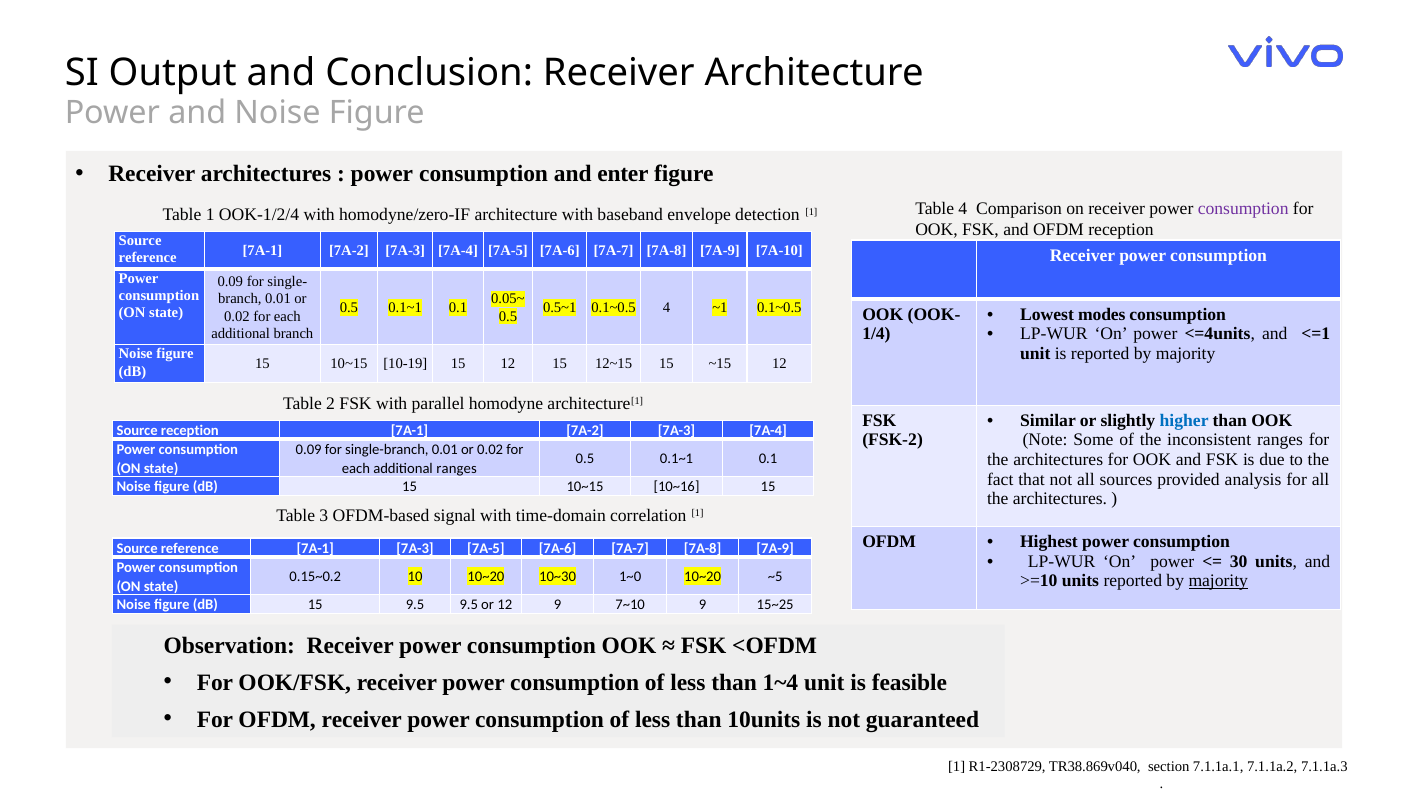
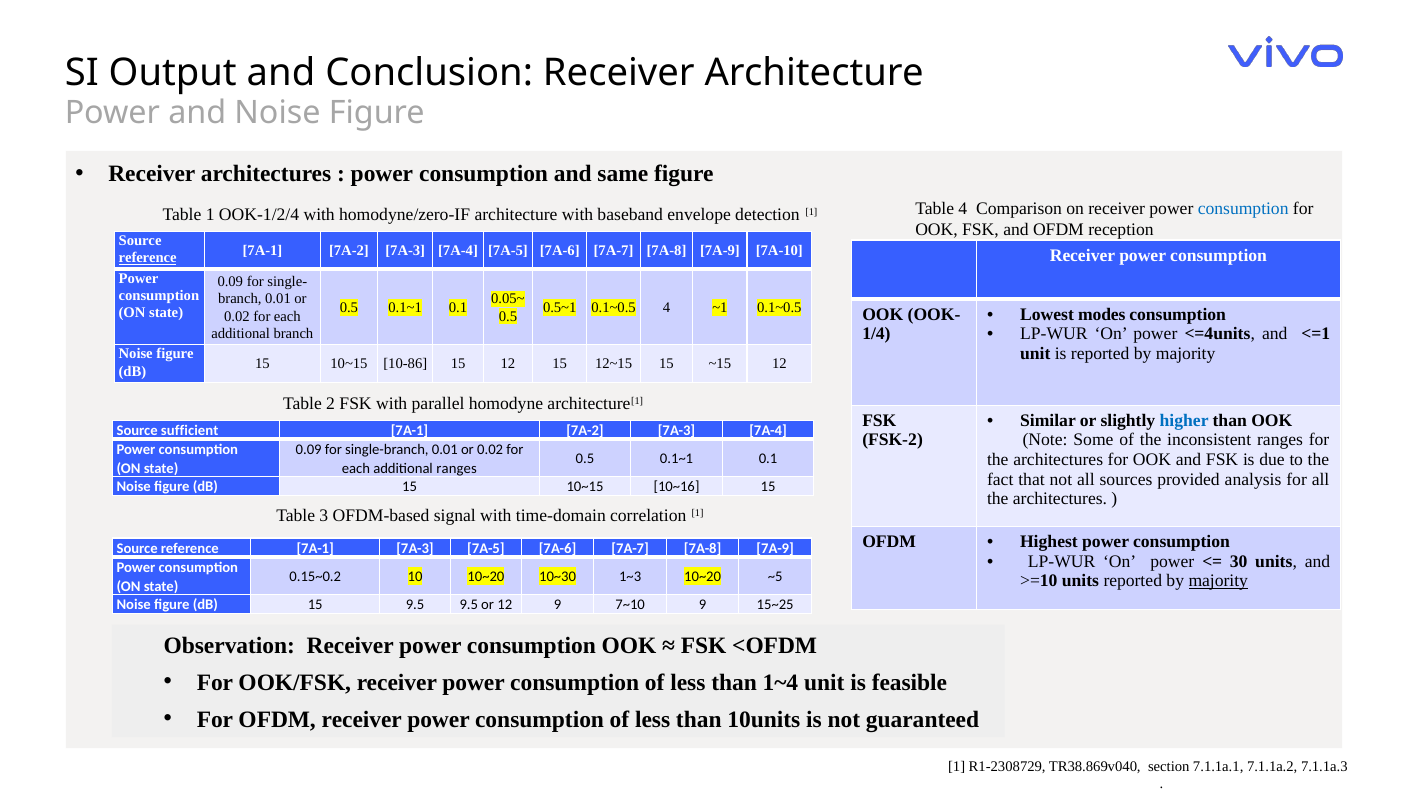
enter: enter -> same (623, 174)
consumption colour: purple -> blue (1243, 208)
reference underline: none -> present (148, 258)
10-19: 10-19 -> 10-86 (405, 364)
Source reception: reception -> sufficient (190, 430)
1~0: 1~0 -> 1~3 (630, 577)
